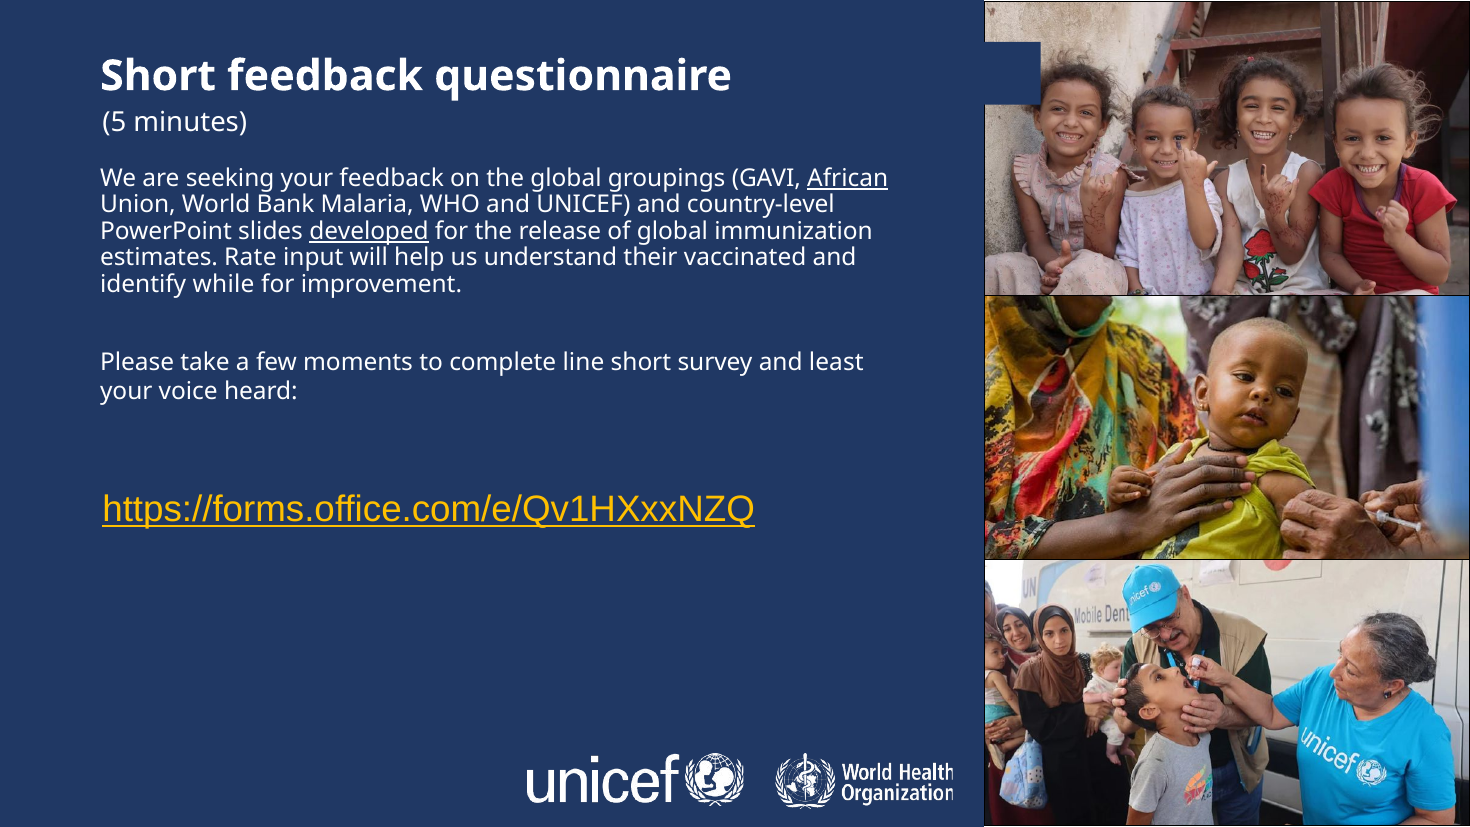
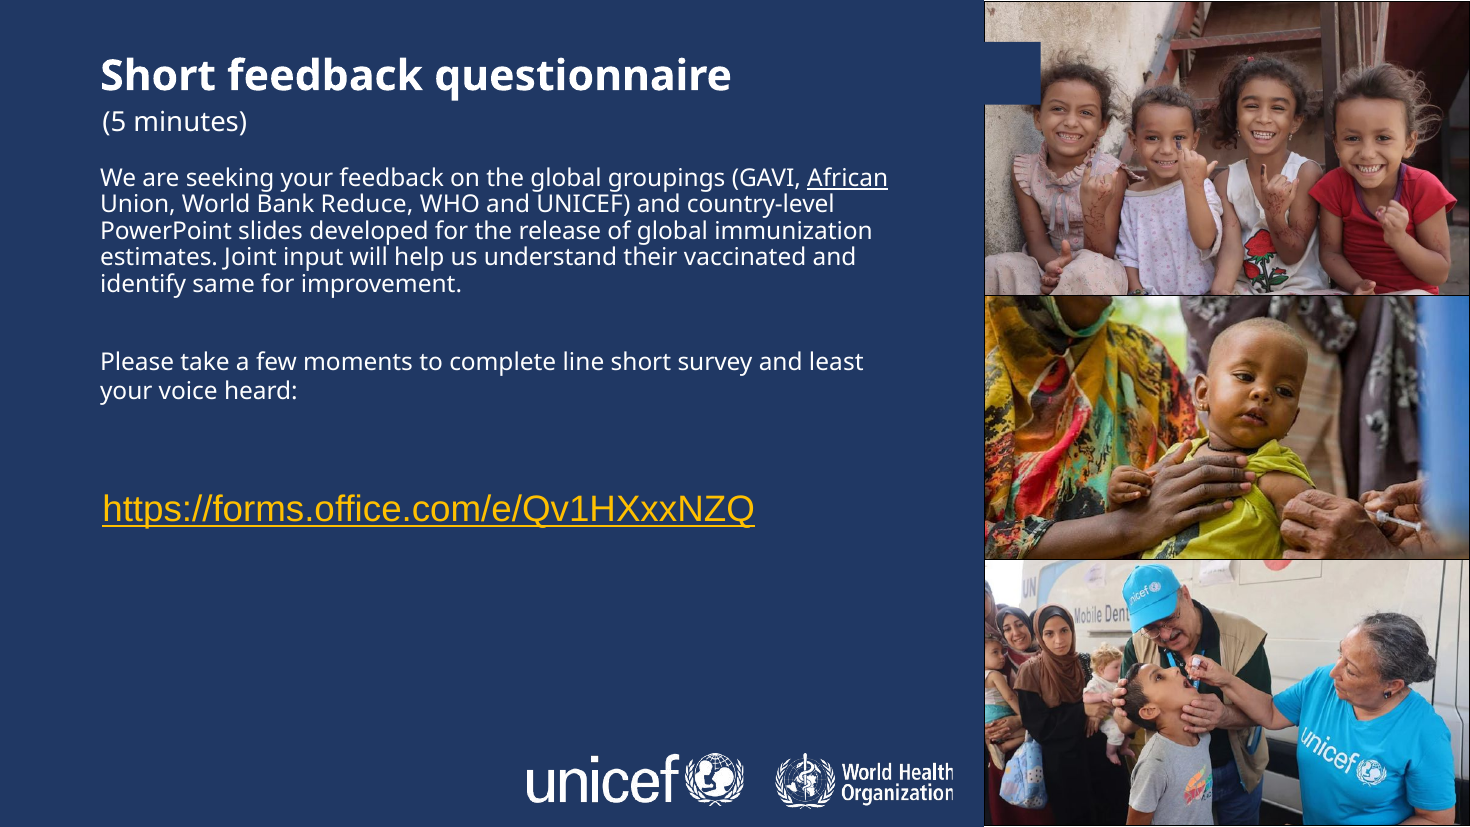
Malaria: Malaria -> Reduce (367, 205)
developed underline: present -> none (369, 231)
Rate: Rate -> Joint (250, 258)
while: while -> same (224, 284)
